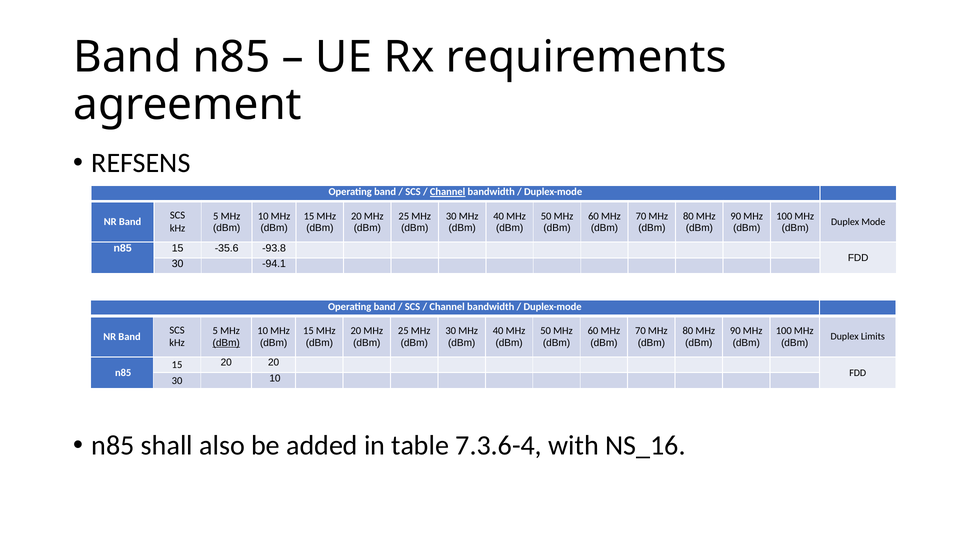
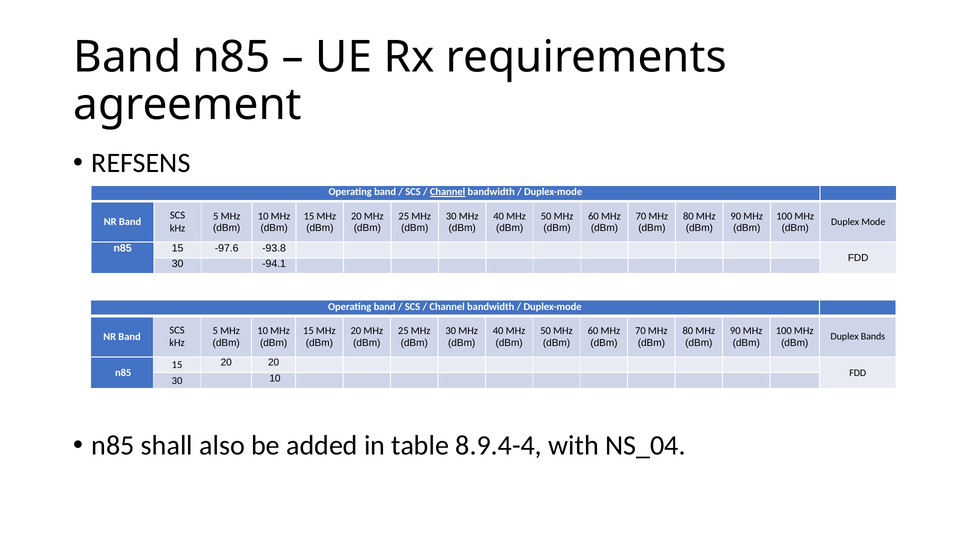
-35.6: -35.6 -> -97.6 (227, 248)
Limits: Limits -> Bands (873, 336)
dBm underline: present -> none (226, 343)
7.3.6-4: 7.3.6-4 -> 8.9.4-4 (499, 445)
NS_16: NS_16 -> NS_04 (645, 445)
